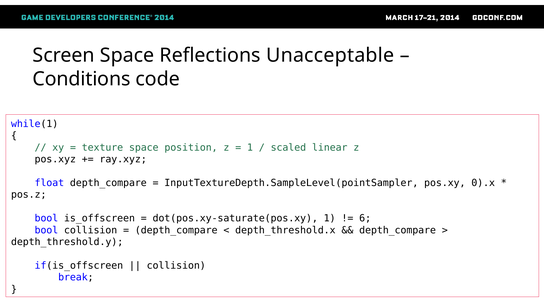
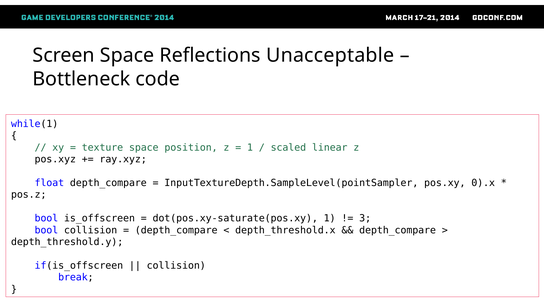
Conditions: Conditions -> Bottleneck (81, 79)
6: 6 -> 3 (365, 218)
